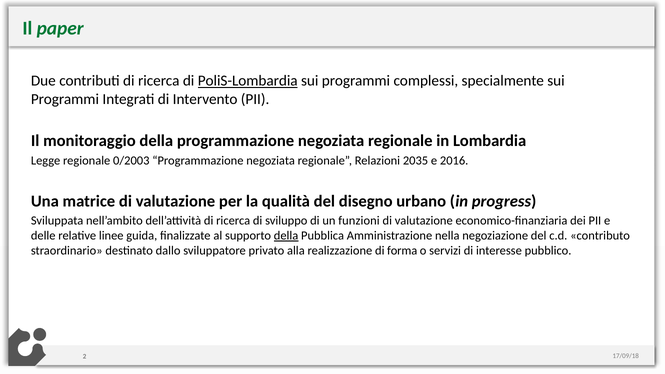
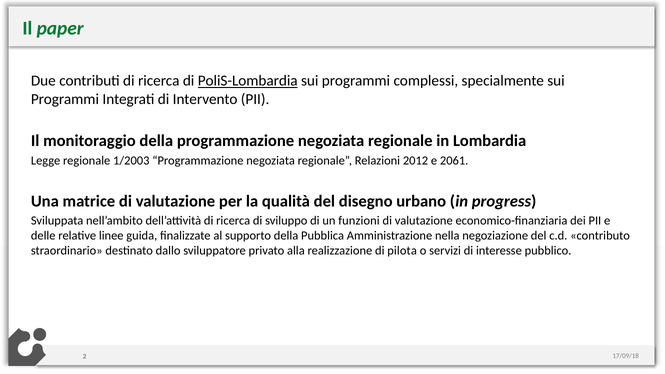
0/2003: 0/2003 -> 1/2003 (131, 161)
2035: 2035 -> 2012 (416, 161)
2016: 2016 -> 2061 (454, 161)
della underline: present -> none (286, 236)
forma: forma -> pilota (402, 251)
